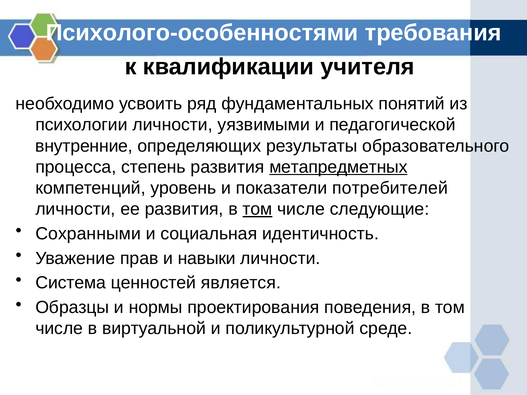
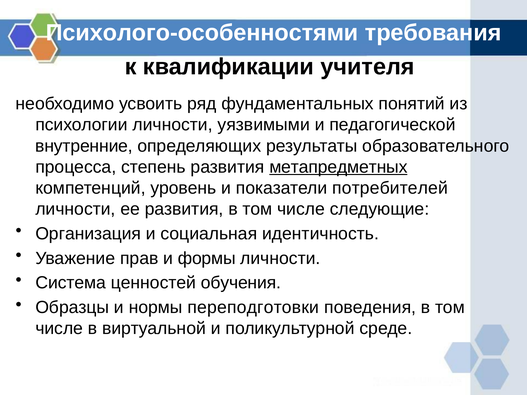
том underline: present -> none (257, 209)
Сохранными: Сохранными -> Организация (88, 234)
навыки: навыки -> формы (207, 258)
является: является -> обучения (241, 283)
проектирования: проектирования -> переподготовки (253, 308)
